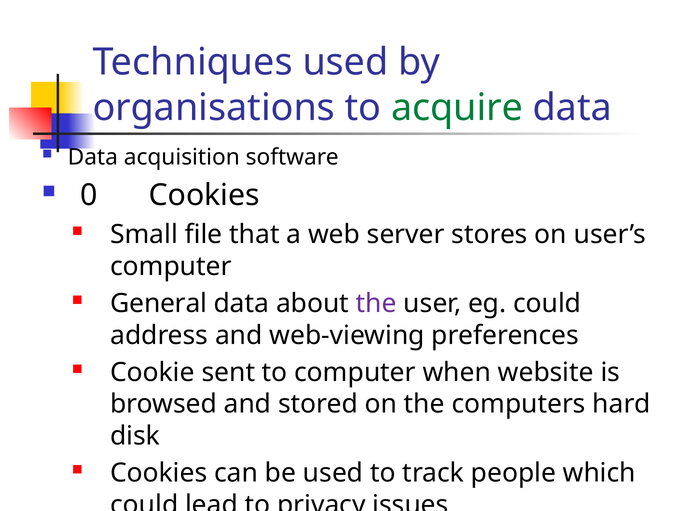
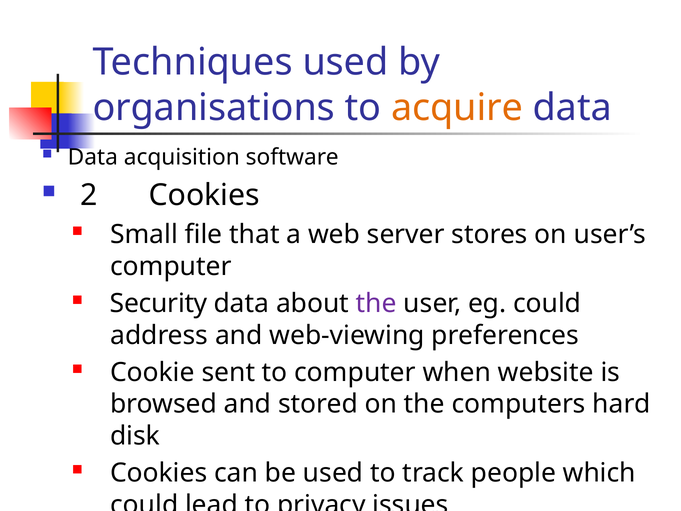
acquire colour: green -> orange (457, 108)
0: 0 -> 2 (89, 195)
General: General -> Security (159, 303)
